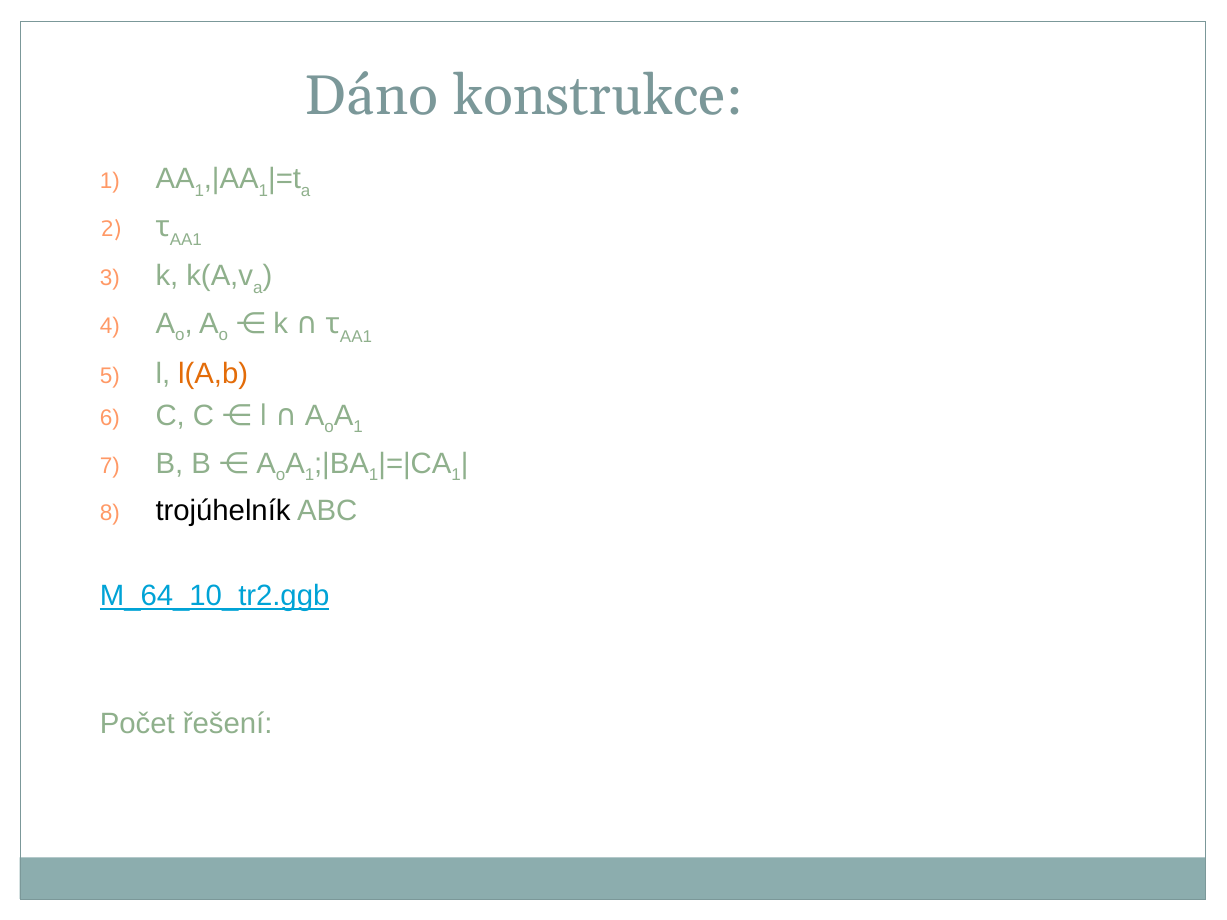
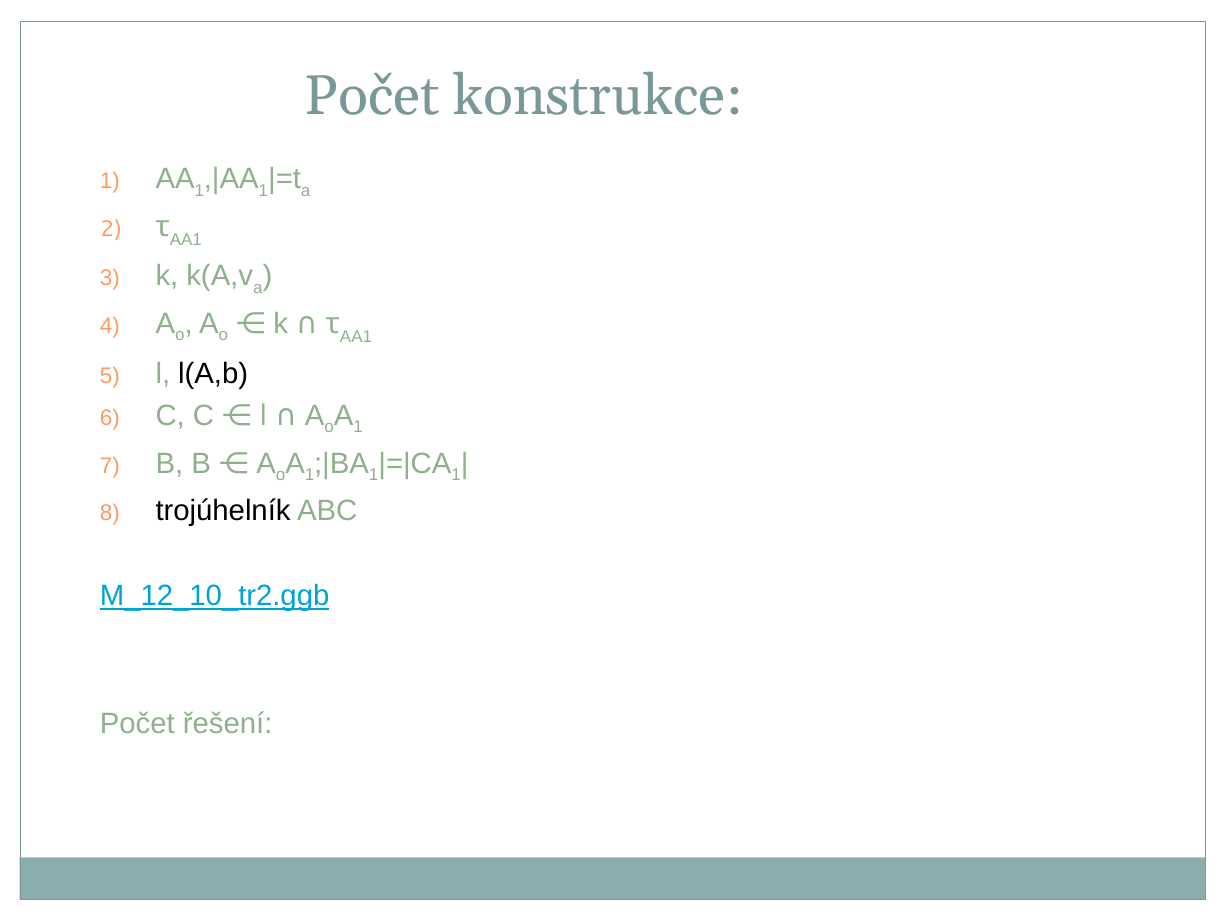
Dáno: Dáno -> Počet (372, 96)
l(A,b colour: orange -> black (213, 373)
M_64_10_tr2.ggb: M_64_10_tr2.ggb -> M_12_10_tr2.ggb (215, 596)
